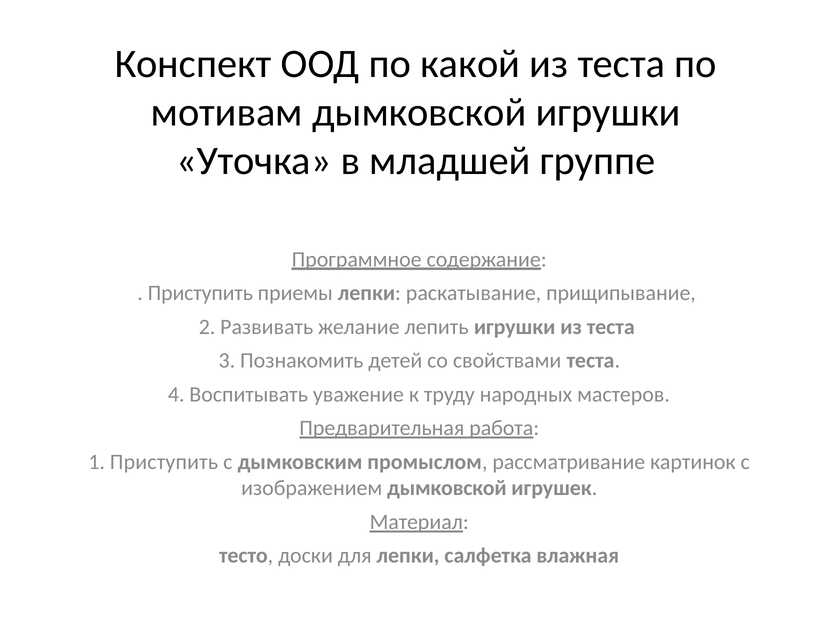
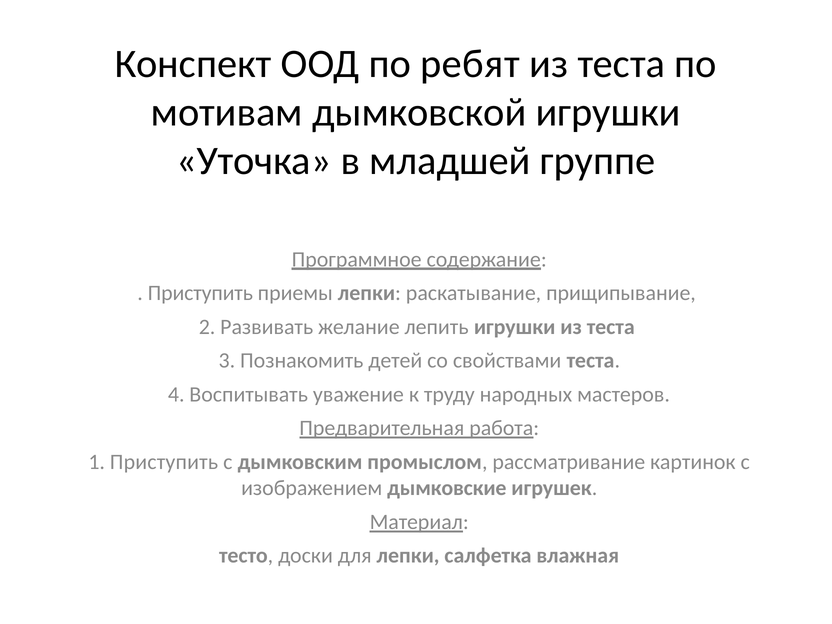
какой: какой -> ребят (470, 64)
изображением дымковской: дымковской -> дымковские (447, 488)
